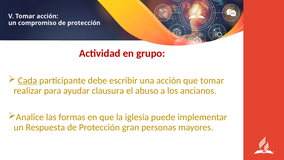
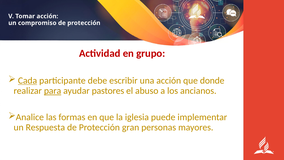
que tomar: tomar -> donde (212, 80)
para underline: none -> present (53, 91)
clausura: clausura -> pastores (108, 91)
